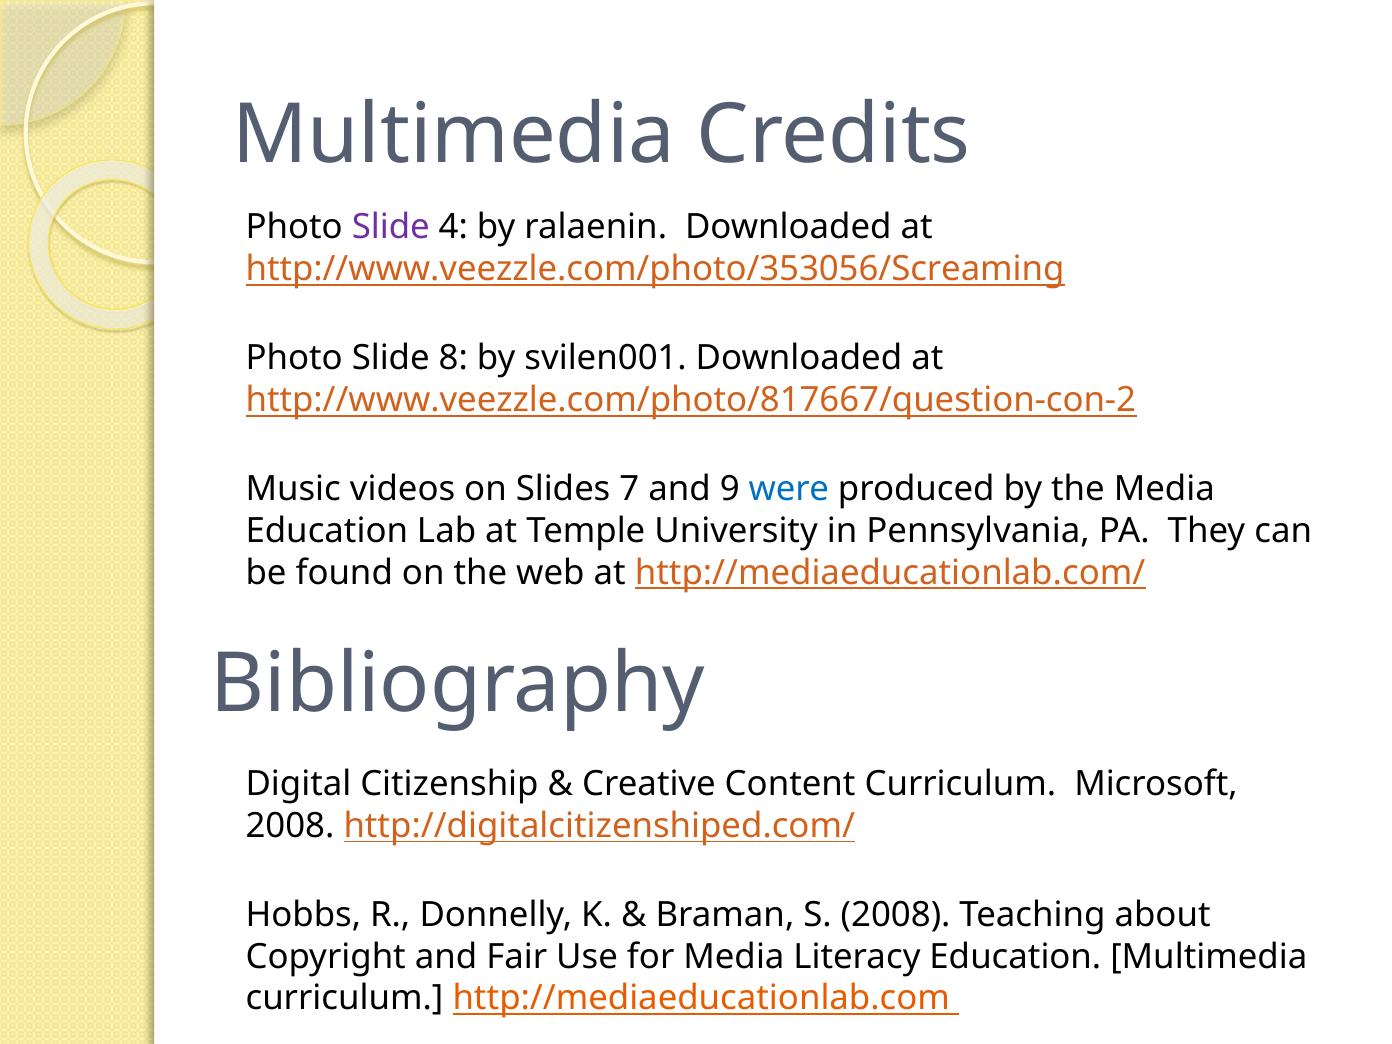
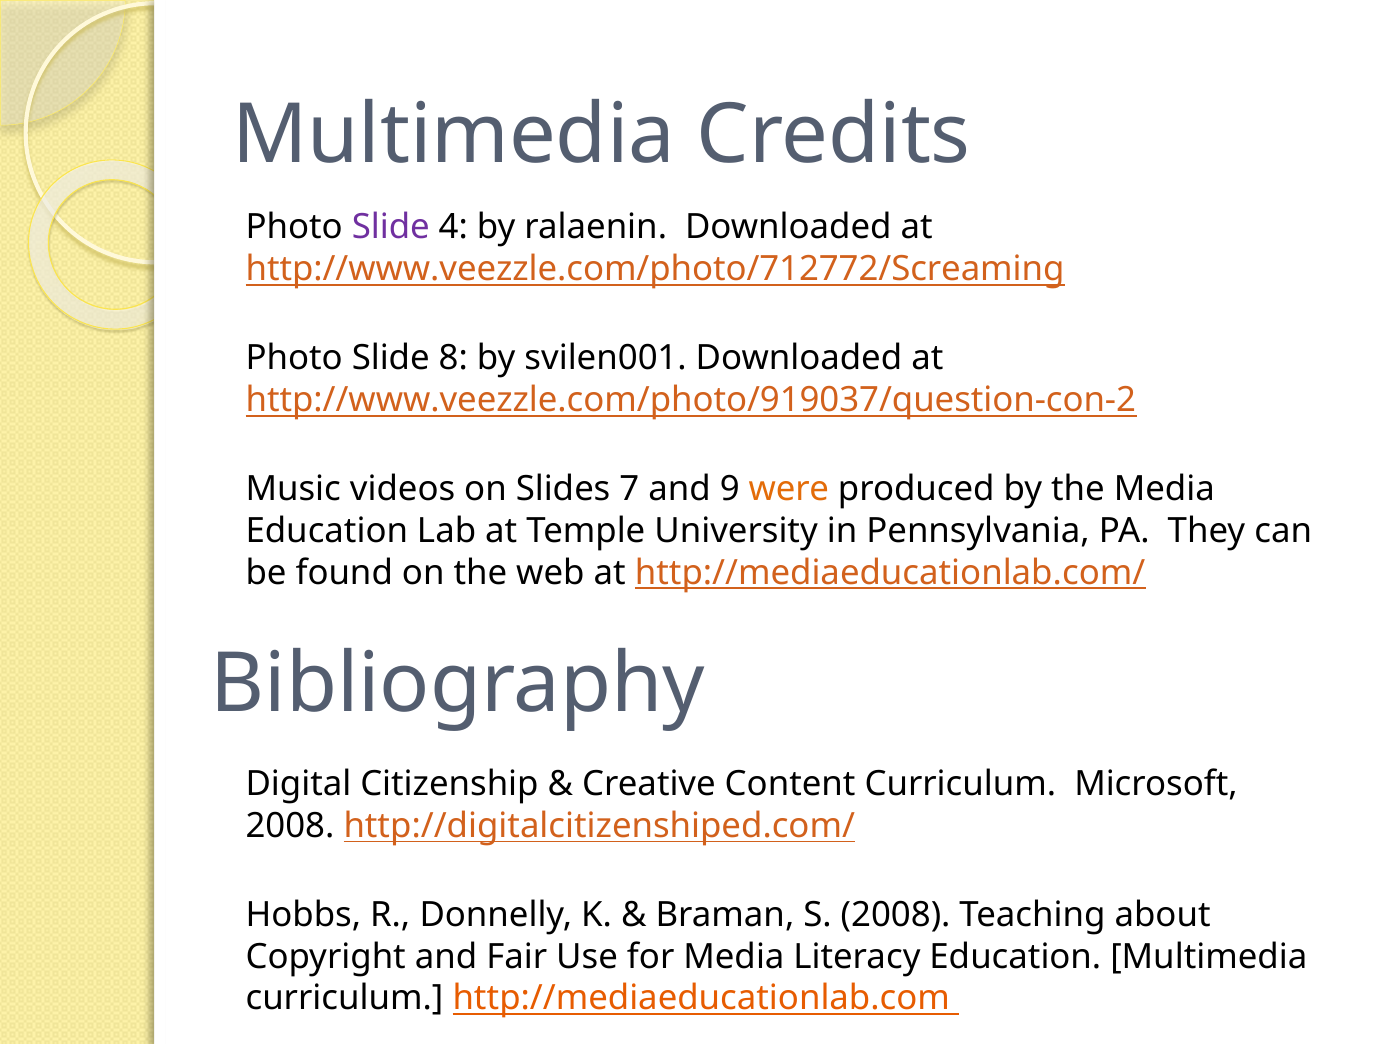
http://www.veezzle.com/photo/353056/Screaming: http://www.veezzle.com/photo/353056/Screaming -> http://www.veezzle.com/photo/712772/Screaming (655, 269)
http://www.veezzle.com/photo/817667/question-con-2: http://www.veezzle.com/photo/817667/question-con-2 -> http://www.veezzle.com/photo/919037/question-con-2 (691, 400)
were colour: blue -> orange (789, 489)
